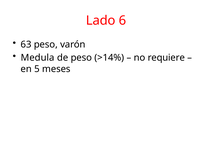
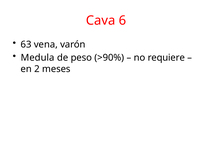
Lado: Lado -> Cava (101, 21)
63 peso: peso -> vena (46, 44)
>14%: >14% -> >90% (109, 58)
5: 5 -> 2 (37, 69)
